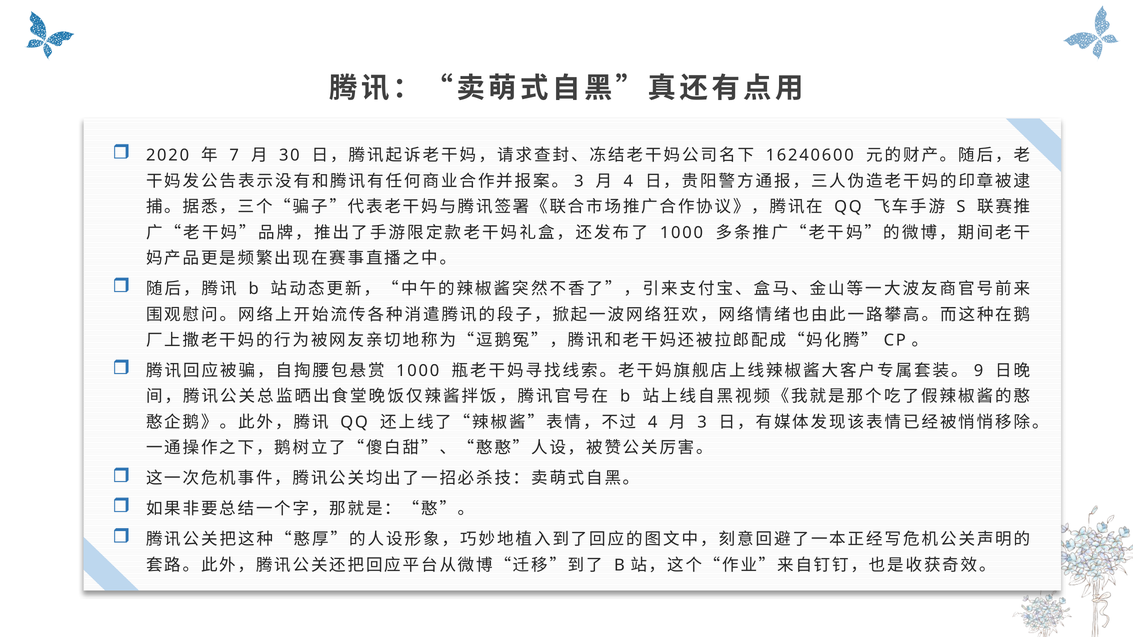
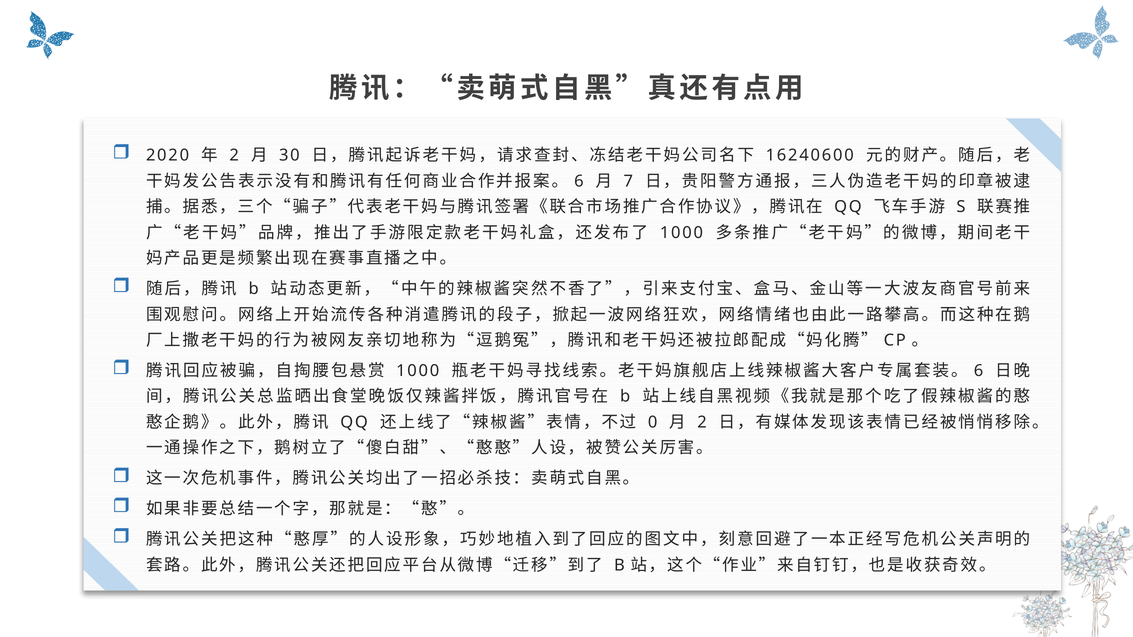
7: 7 -> 2 (234, 155)
3: 3 -> 6 (579, 181)
4: 4 -> 7 (628, 181)
9: 9 -> 6 (979, 371)
4: 4 -> 0 (653, 422)
3: 3 -> 2 (702, 422)
